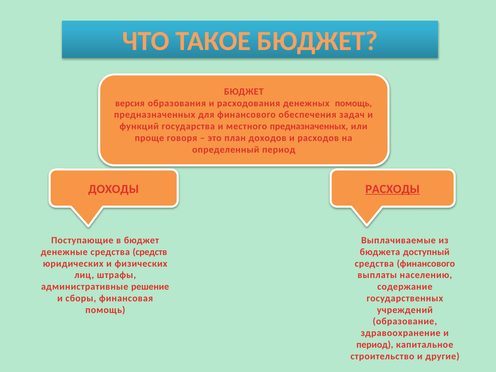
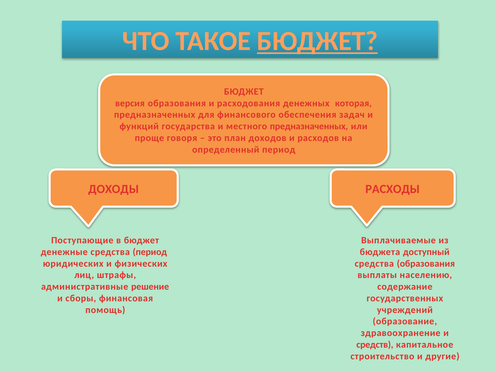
БЮДЖЕТ underline: none -> present (317, 41)
денежных помощь: помощь -> которая (353, 103)
РАСХОДЫ underline: present -> none (393, 189)
средства средств: средств -> период (150, 252)
средства финансового: финансового -> образования (426, 264)
период: период -> средств (375, 345)
